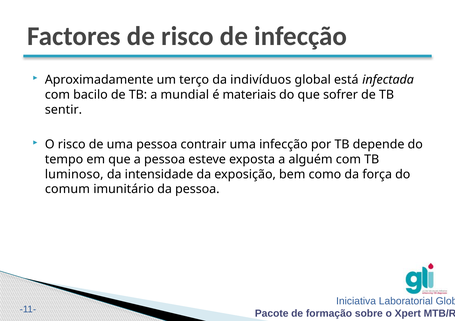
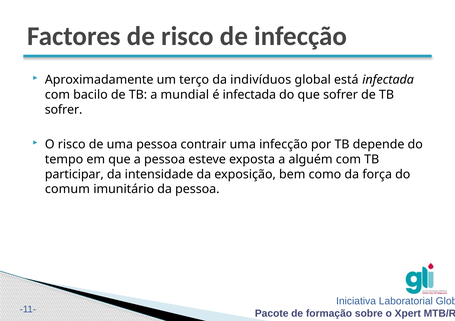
é materiais: materiais -> infectada (249, 95)
sentir: sentir -> sofrer (64, 110)
luminoso: luminoso -> participar (74, 174)
